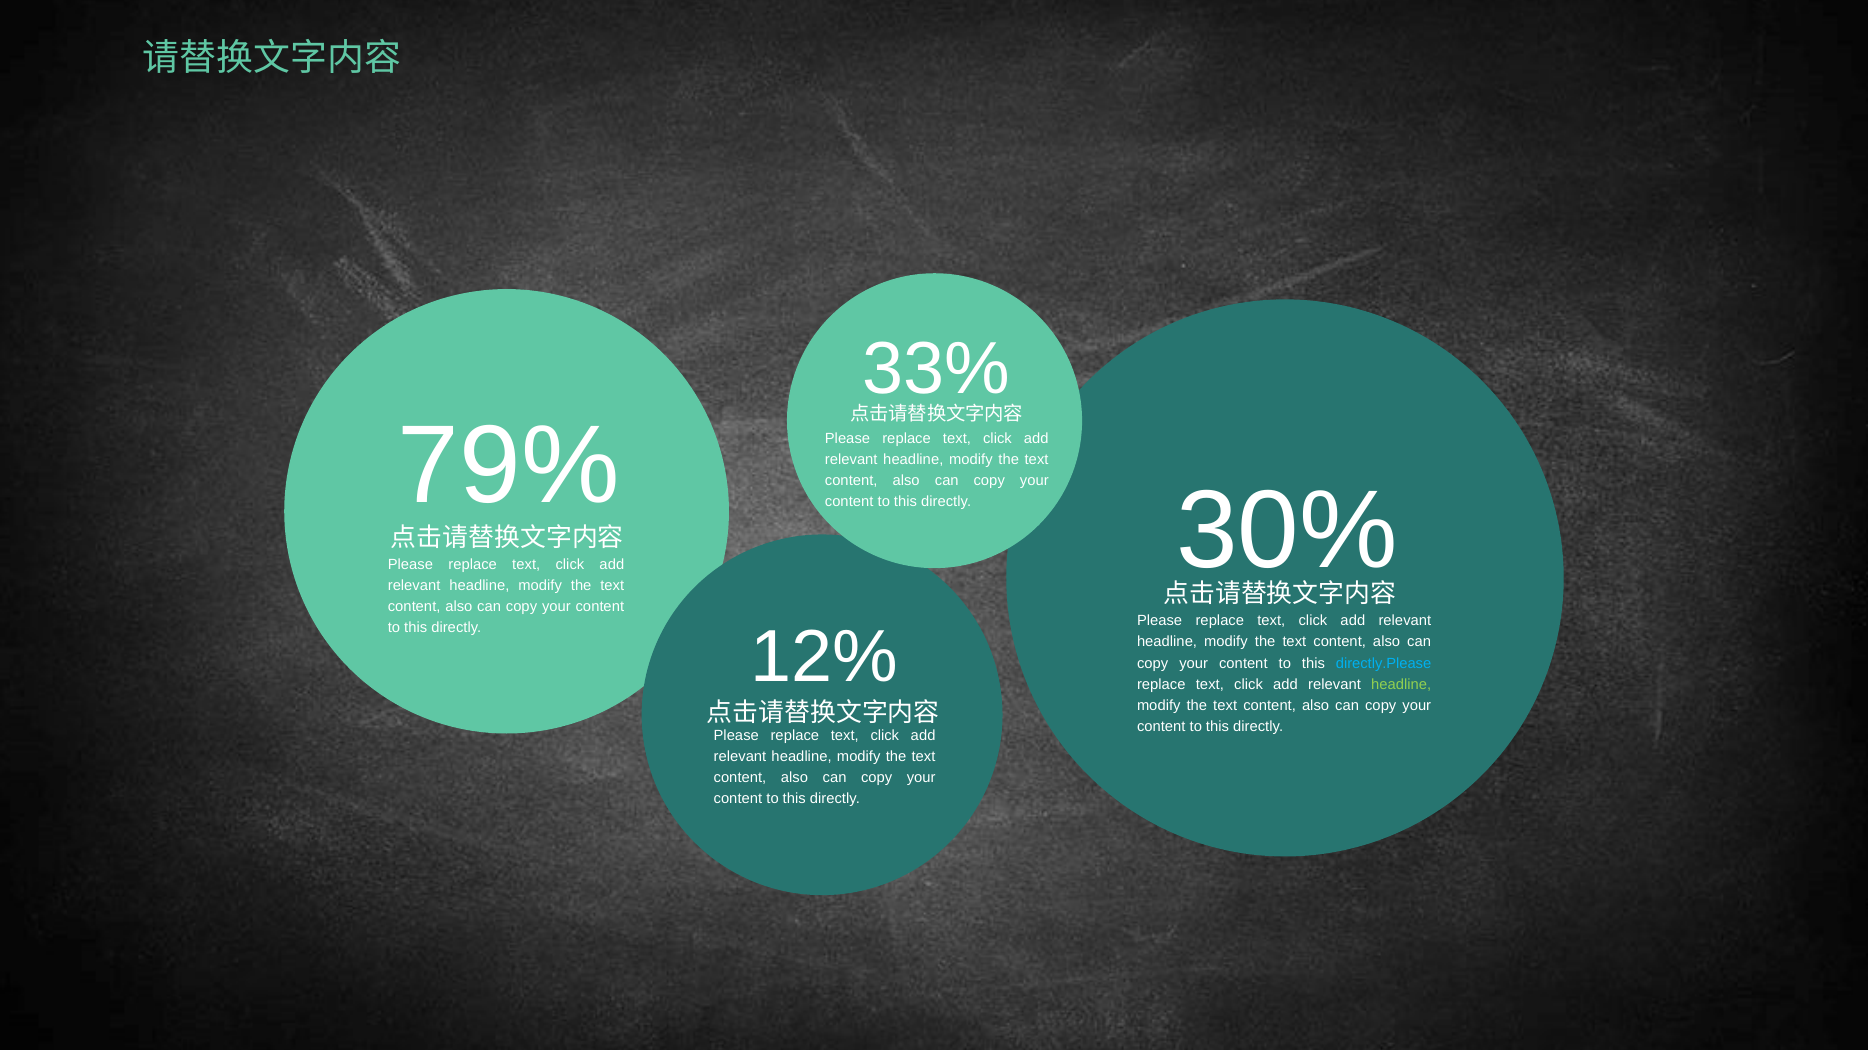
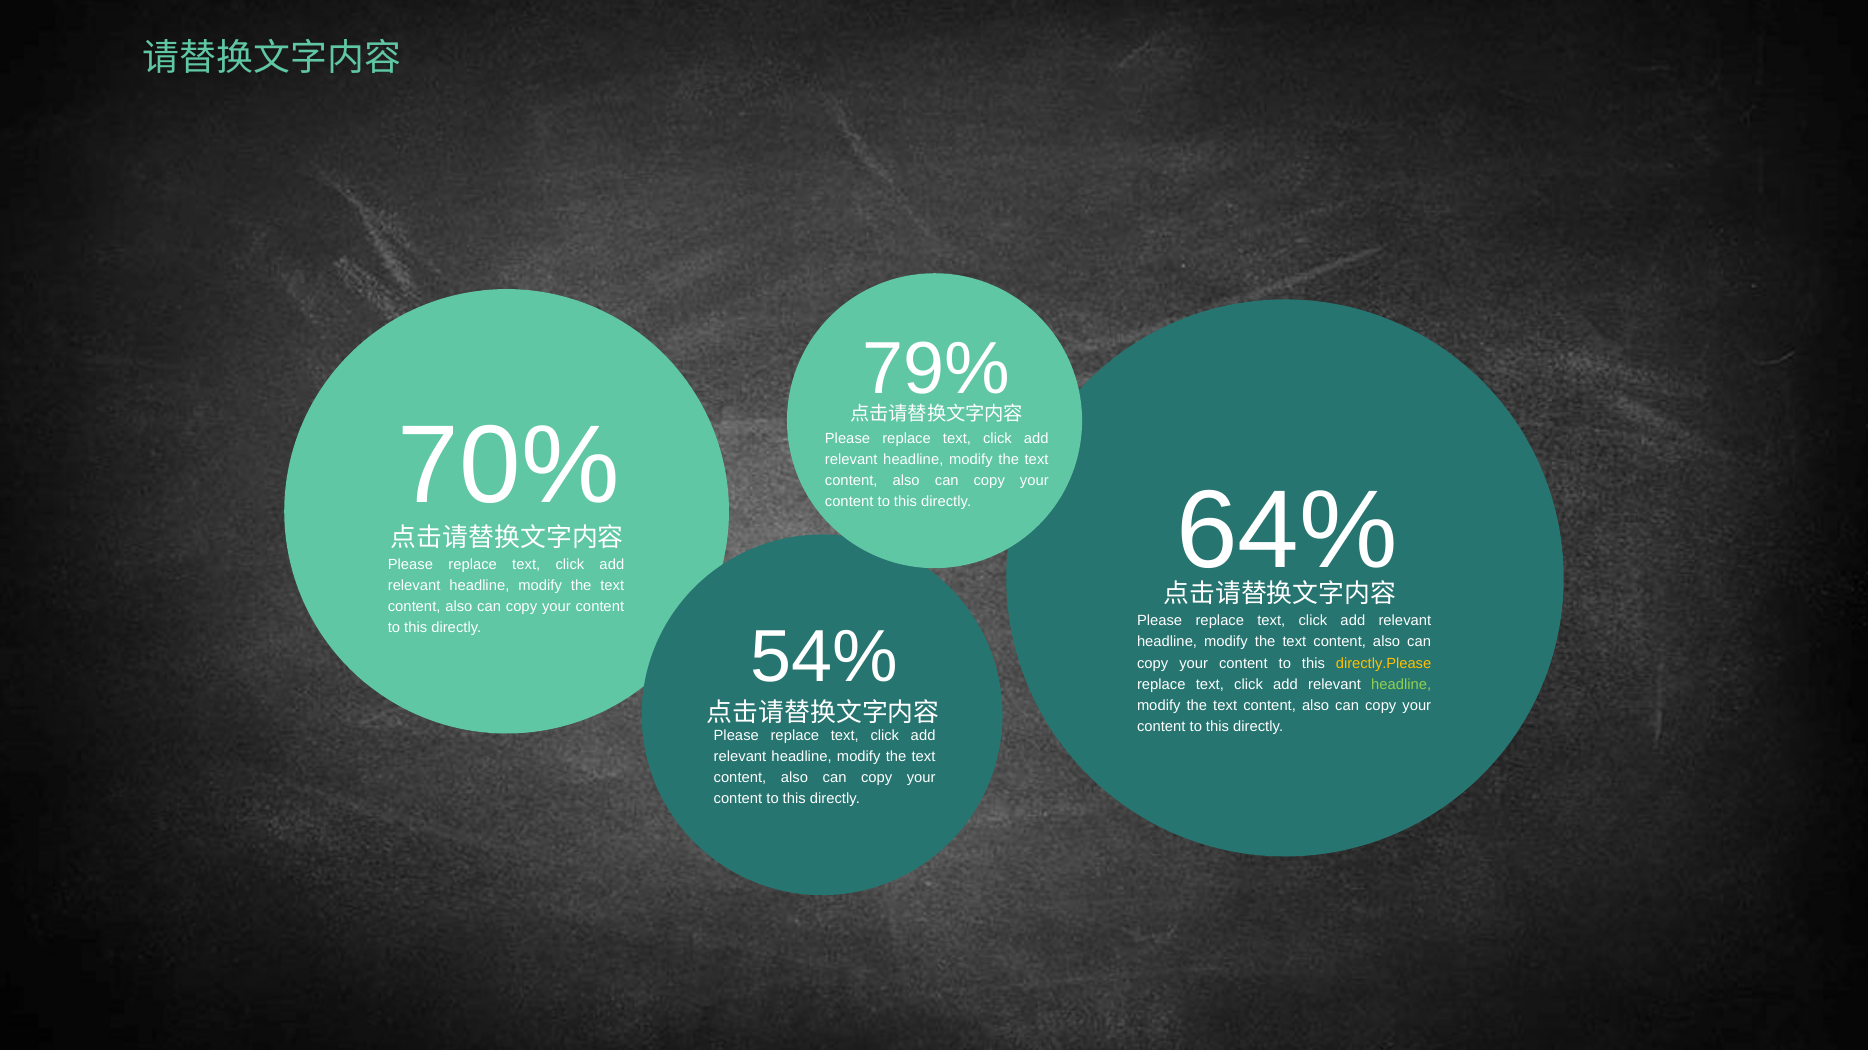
33%: 33% -> 79% (936, 369)
79%: 79% -> 70% (509, 466)
30%: 30% -> 64% (1287, 532)
12%: 12% -> 54% (824, 658)
directly.Please colour: light blue -> yellow (1384, 664)
